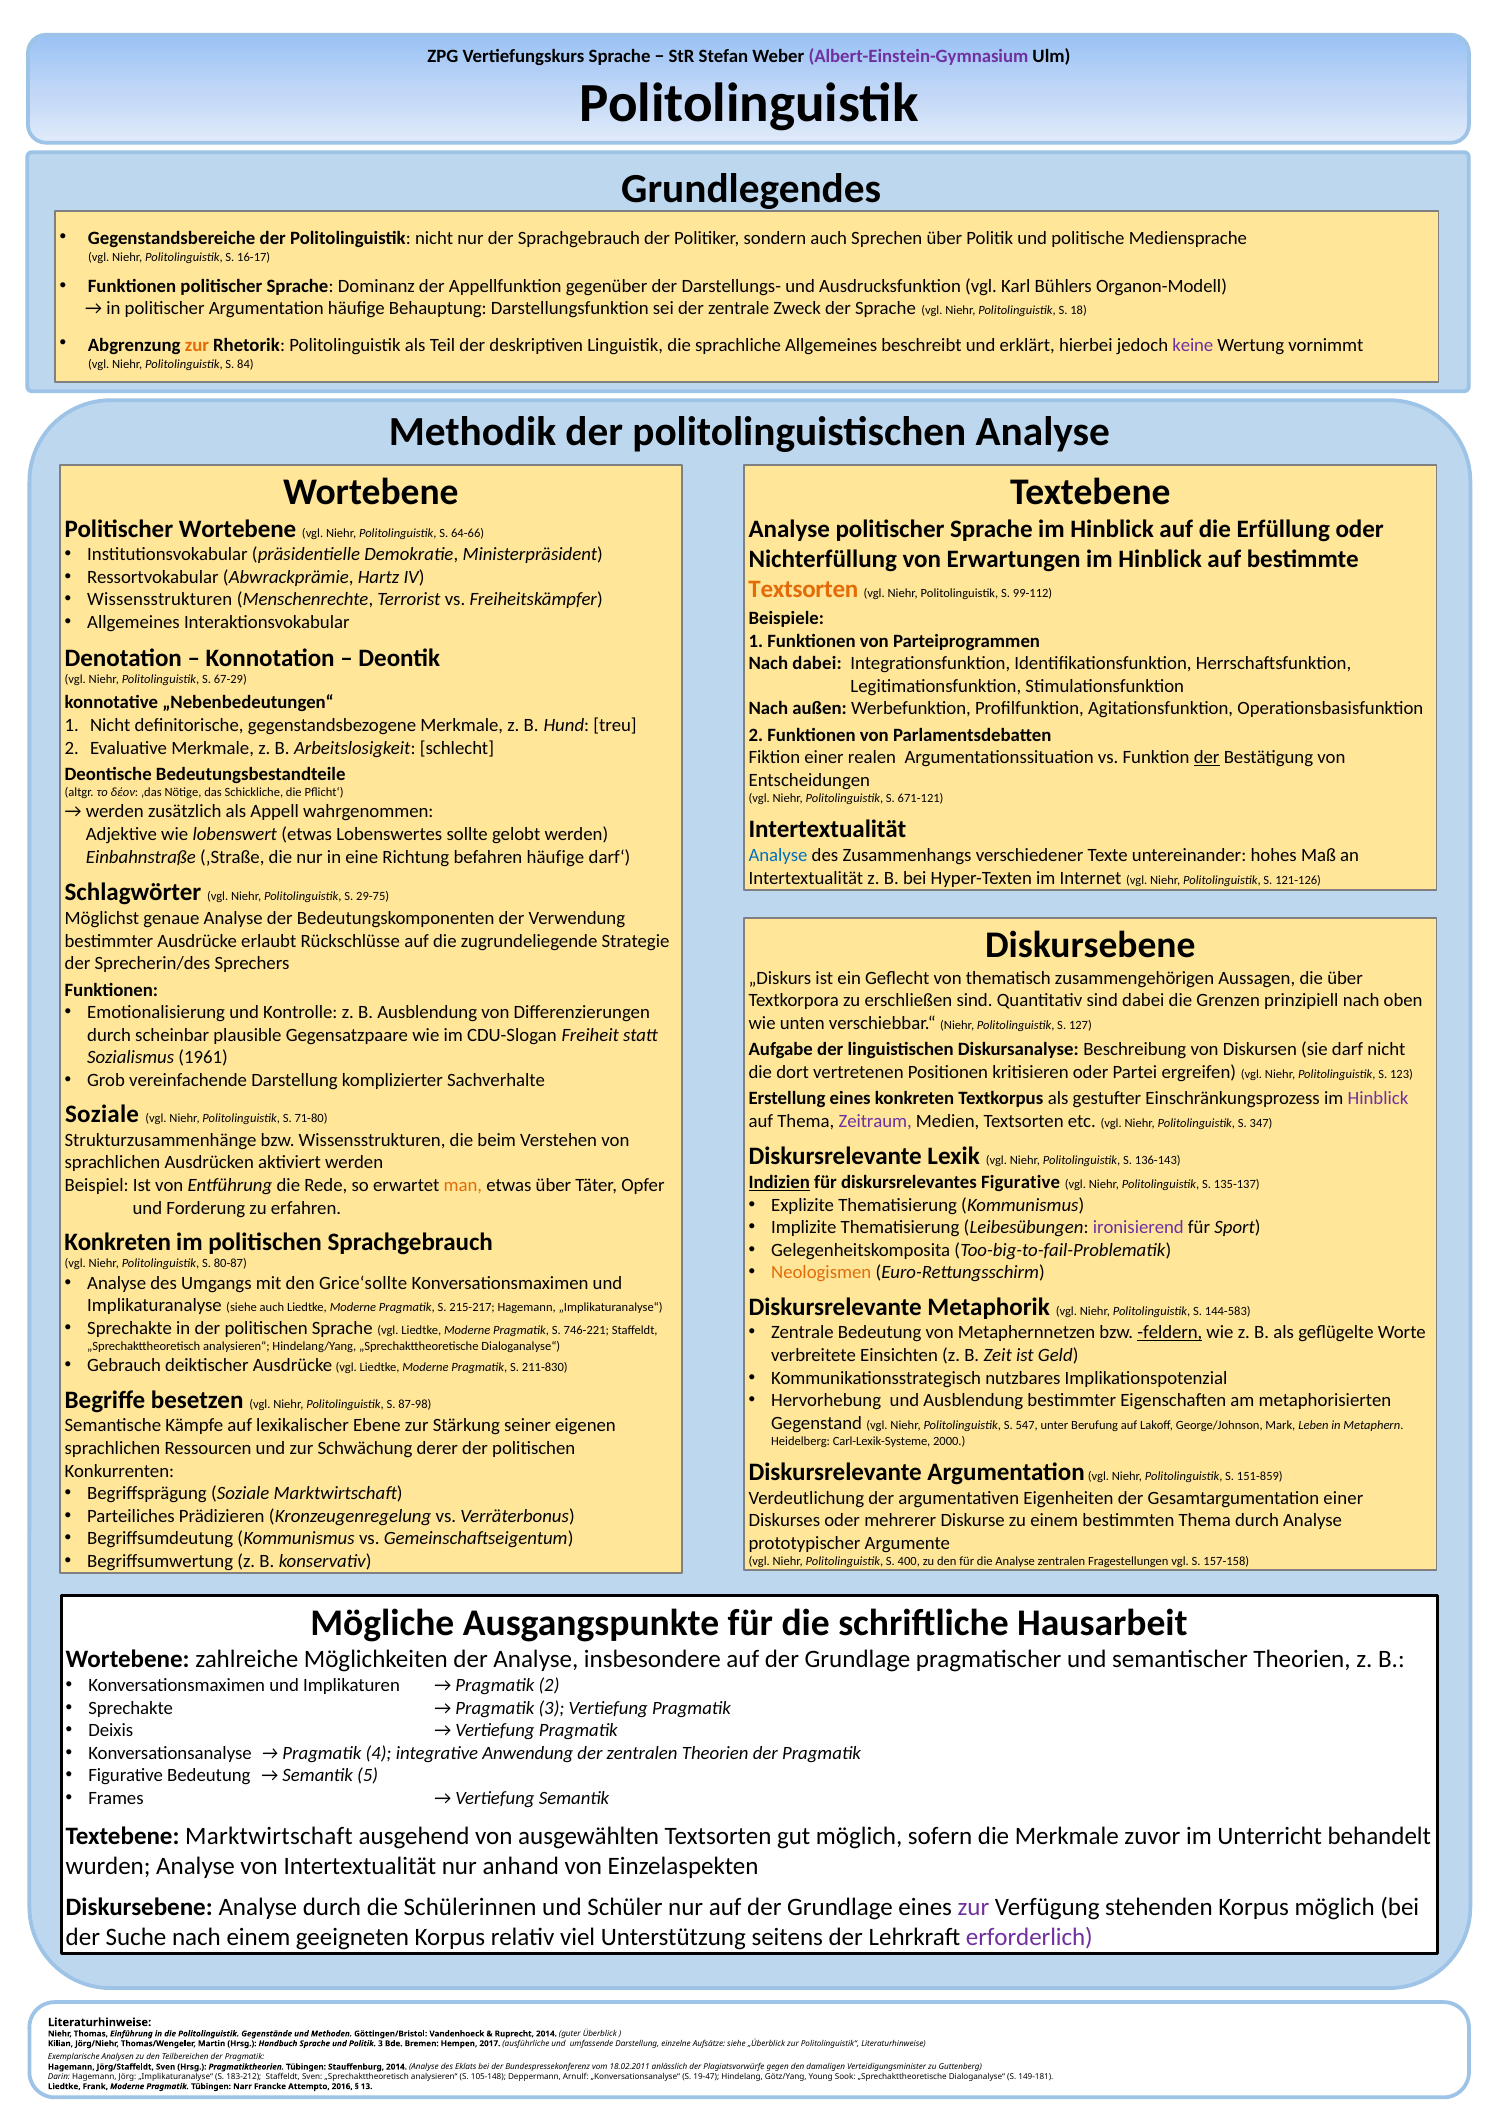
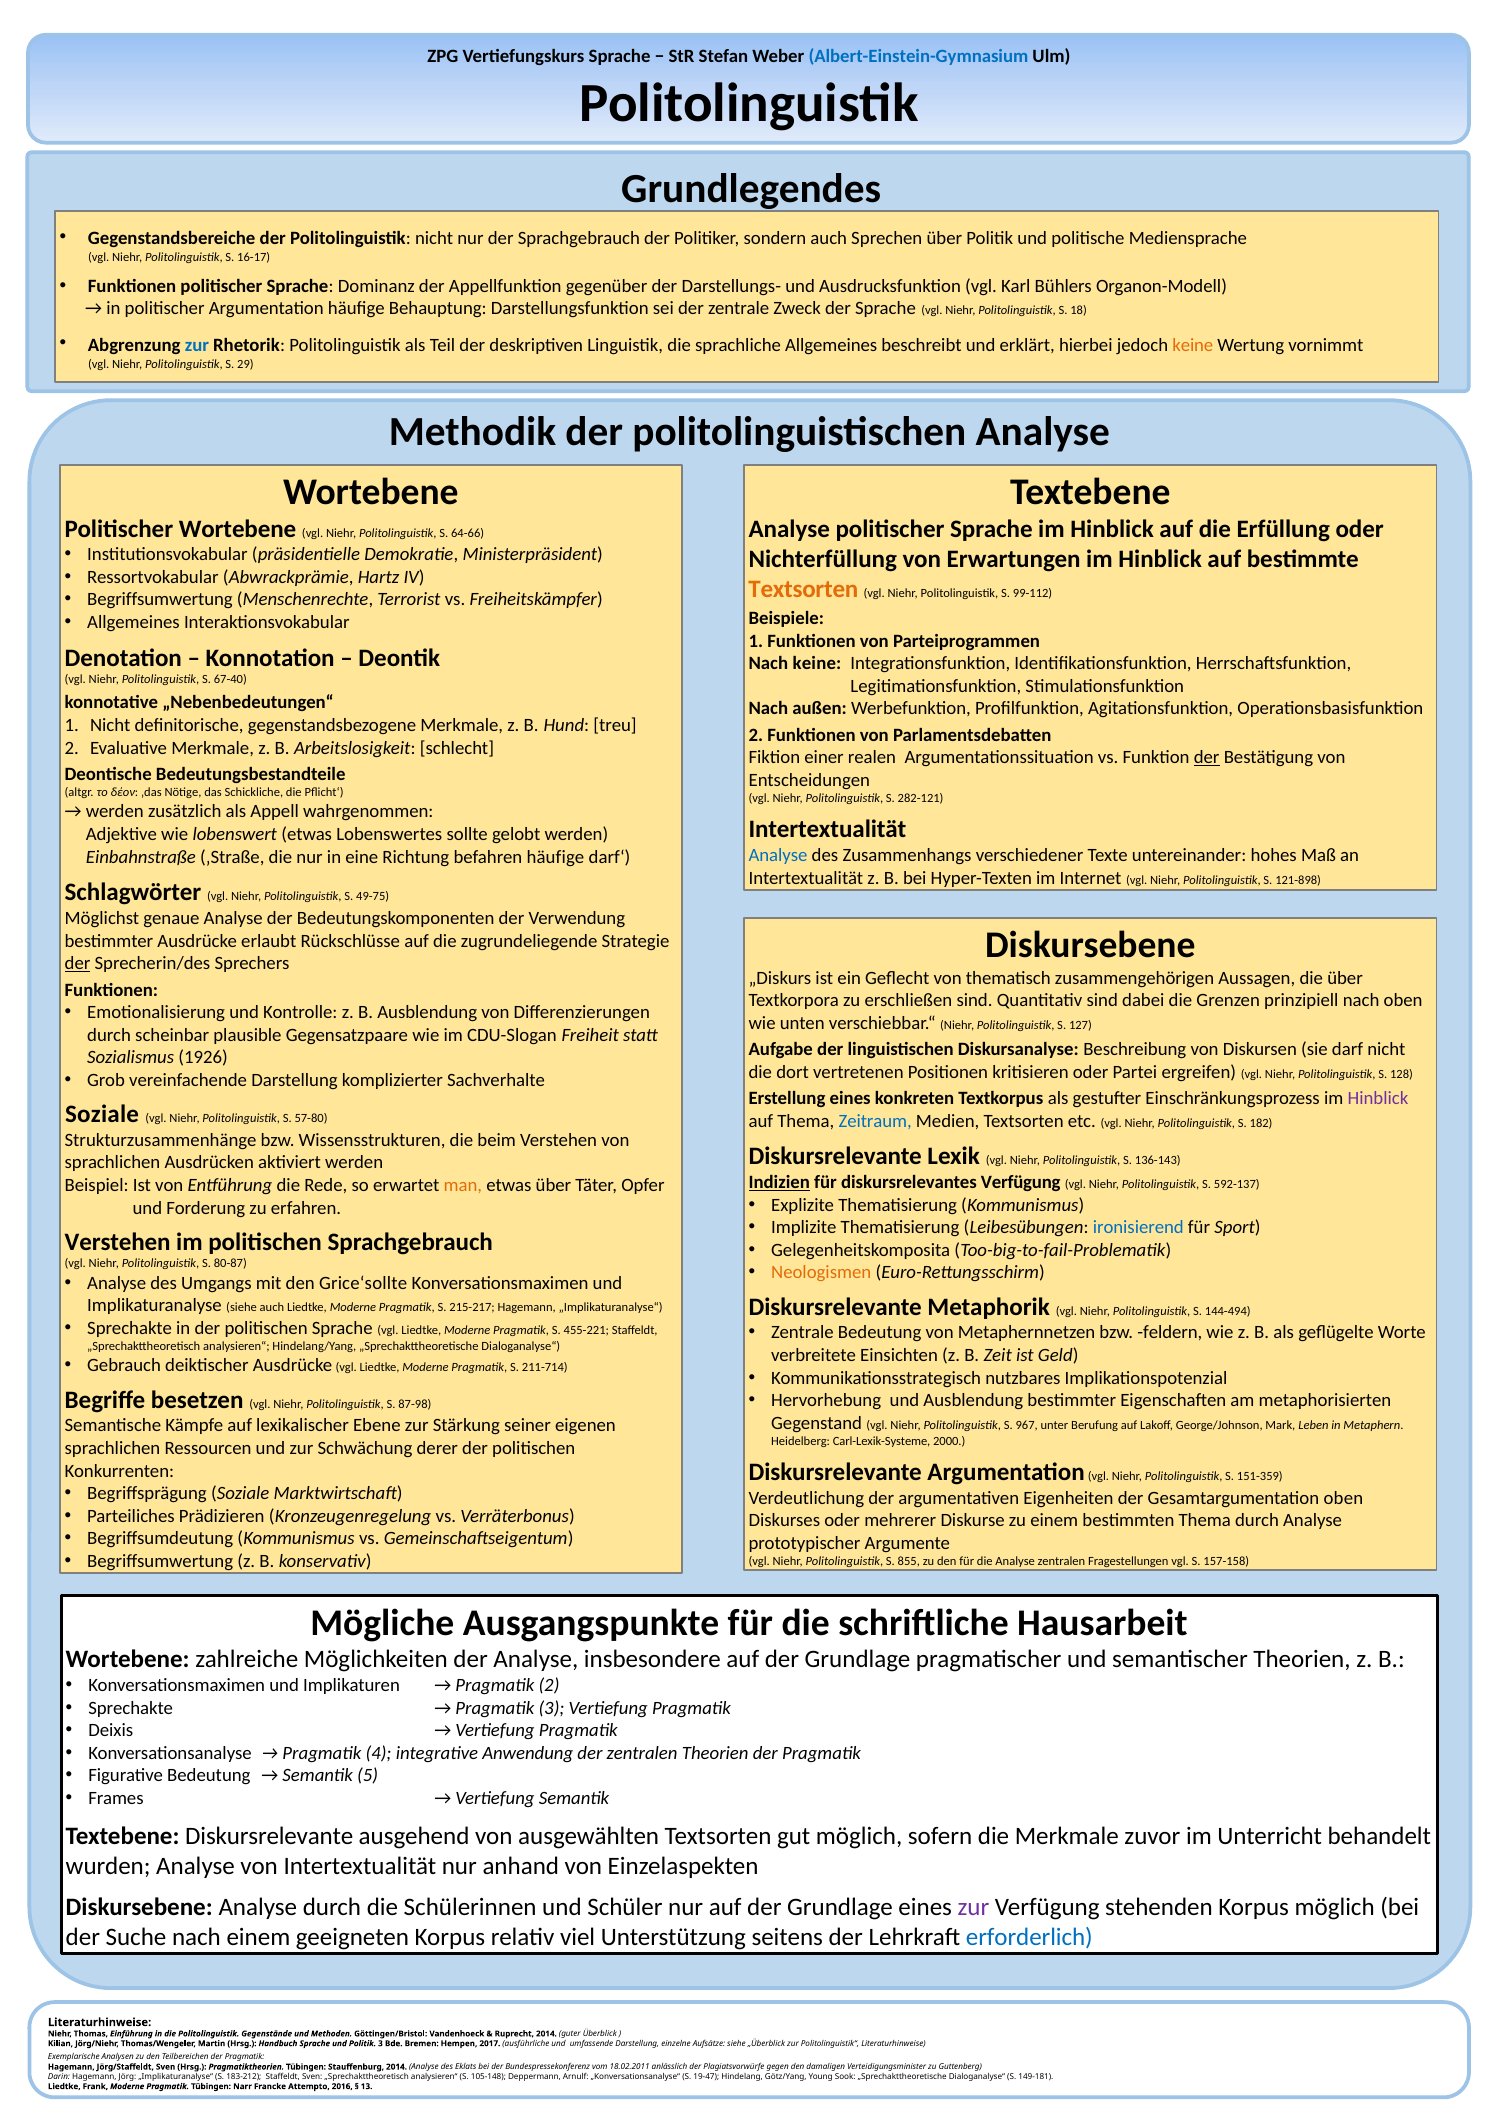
Albert-Einstein-Gymnasium colour: purple -> blue (918, 56)
zur colour: orange -> blue (197, 345)
keine colour: purple -> orange (1193, 345)
84: 84 -> 29 (245, 364)
Wissensstrukturen: Wissensstrukturen -> Begriffsumwertung (160, 600)
Nach dabei: dabei -> keine (817, 664)
67-29: 67-29 -> 67-40 (230, 680)
671-121: 671-121 -> 282-121 (921, 798)
121-126: 121-126 -> 121-898 (1298, 880)
29-75: 29-75 -> 49-75 (373, 897)
der underline: none -> present (78, 963)
1961: 1961 -> 1926 (203, 1057)
123: 123 -> 128 (1402, 1074)
71-80: 71-80 -> 57-80 (311, 1118)
Zeitraum colour: purple -> blue (875, 1121)
347: 347 -> 182 (1261, 1123)
diskursrelevantes Figurative: Figurative -> Verfügung (1021, 1182)
135-137: 135-137 -> 592-137 (1237, 1184)
ironisierend colour: purple -> blue (1138, 1227)
Konkreten: Konkreten -> Verstehen (118, 1242)
144-583: 144-583 -> 144-494 (1228, 1311)
746-221: 746-221 -> 455-221 (586, 1330)
feldern underline: present -> none (1170, 1333)
211-830: 211-830 -> 211-714 (545, 1368)
547: 547 -> 967 (1027, 1425)
151-859: 151-859 -> 151-359 (1260, 1476)
Gesamtargumentation einer: einer -> oben (1343, 1498)
400: 400 -> 855 (909, 1561)
Textebene Marktwirtschaft: Marktwirtschaft -> Diskursrelevante (269, 1836)
erforderlich colour: purple -> blue (1029, 1938)
